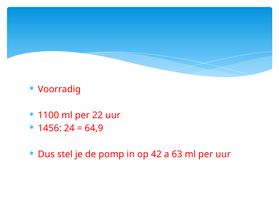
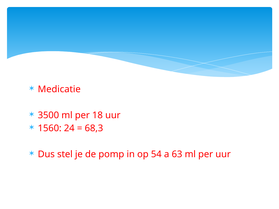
Voorradig: Voorradig -> Medicatie (59, 89)
1100: 1100 -> 3500 (48, 115)
22: 22 -> 18 (97, 115)
1456: 1456 -> 1560 (50, 128)
64,9: 64,9 -> 68,3 (94, 128)
42: 42 -> 54 (156, 154)
